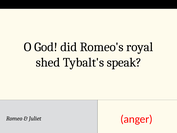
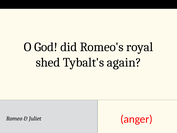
speak: speak -> again (124, 62)
